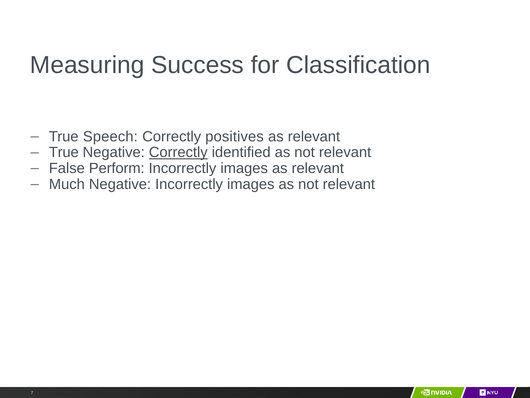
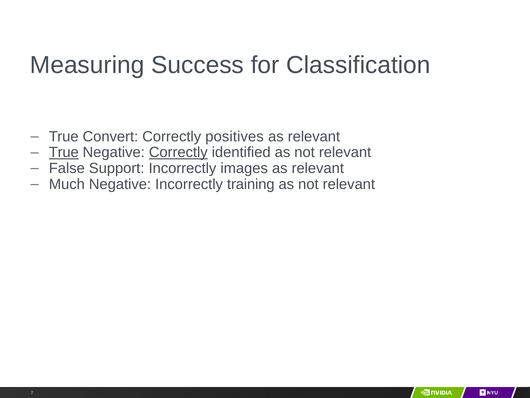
Speech: Speech -> Convert (110, 136)
True underline: none -> present (64, 152)
Perform: Perform -> Support (117, 168)
Negative Incorrectly images: images -> training (251, 184)
